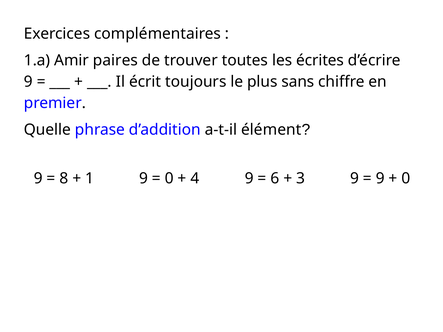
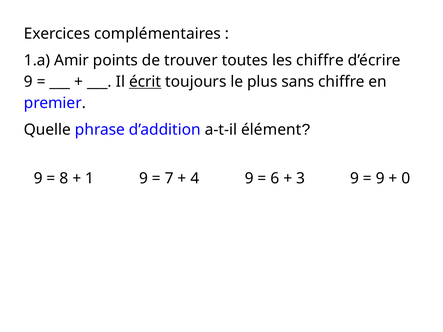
paires: paires -> points (116, 61)
les écrites: écrites -> chiffre (320, 61)
écrit underline: none -> present (145, 82)
0: 0 -> 7 (169, 178)
